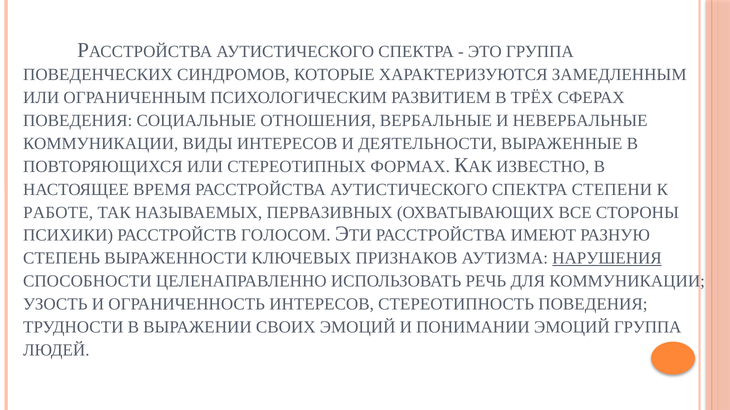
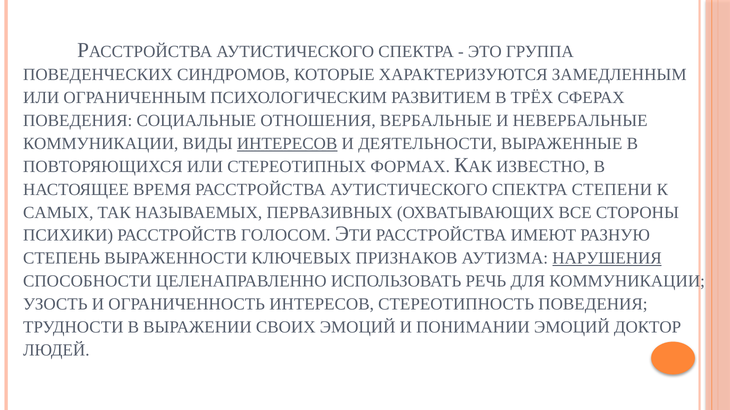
ИНТЕРЕСОВ underline: none -> present (287, 144)
РАБОТЕ: РАБОТЕ -> САМЫХ (58, 213)
ЭМОЦИЙ ГРУППА: ГРУППА -> ДОКТОР (648, 328)
